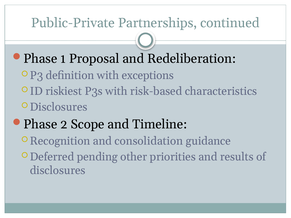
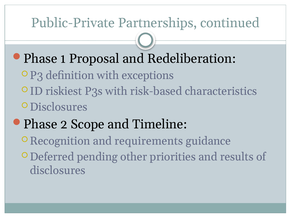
consolidation: consolidation -> requirements (149, 141)
